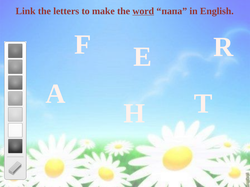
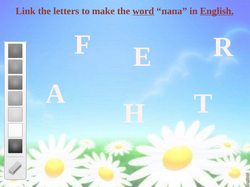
English underline: none -> present (217, 11)
